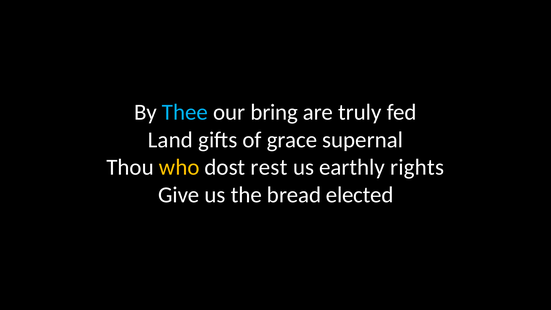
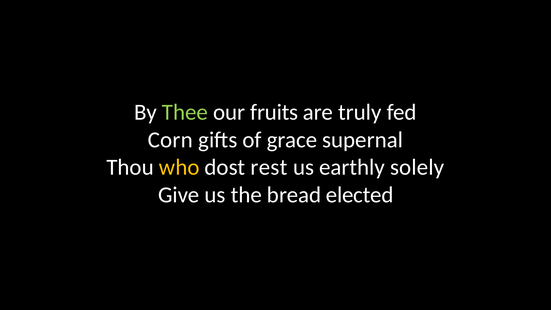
Thee colour: light blue -> light green (185, 112)
bring: bring -> fruits (274, 112)
Land: Land -> Corn (170, 140)
rights: rights -> solely (417, 167)
